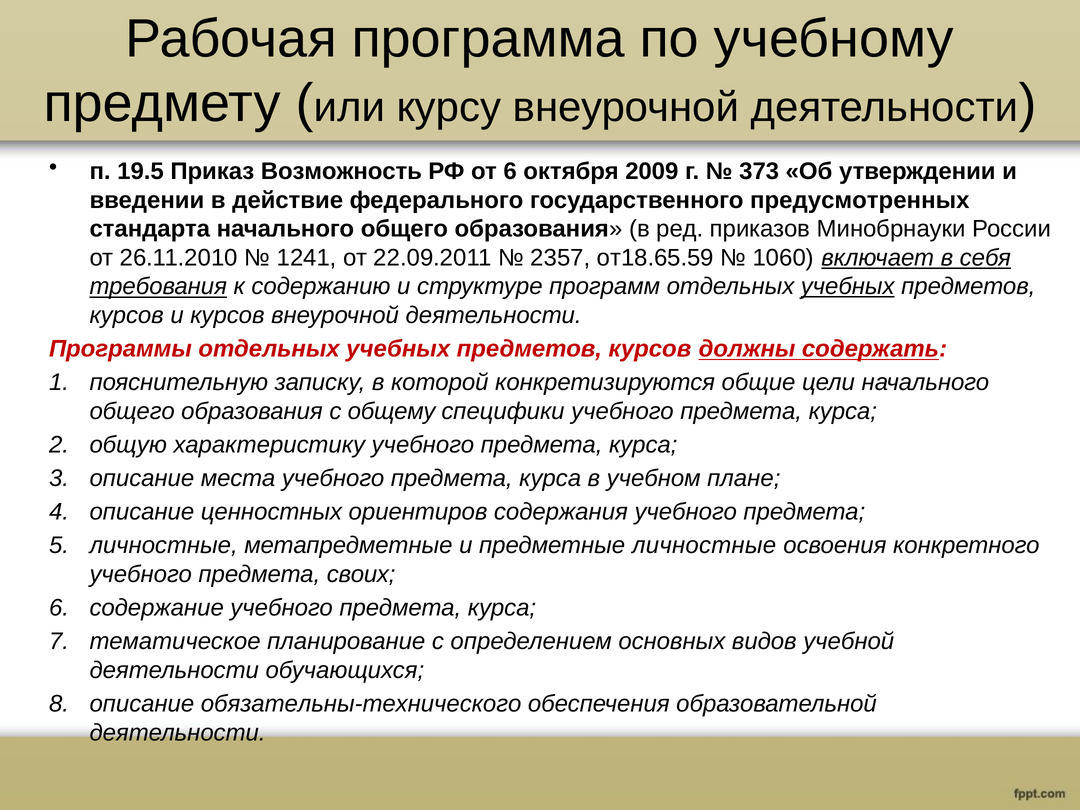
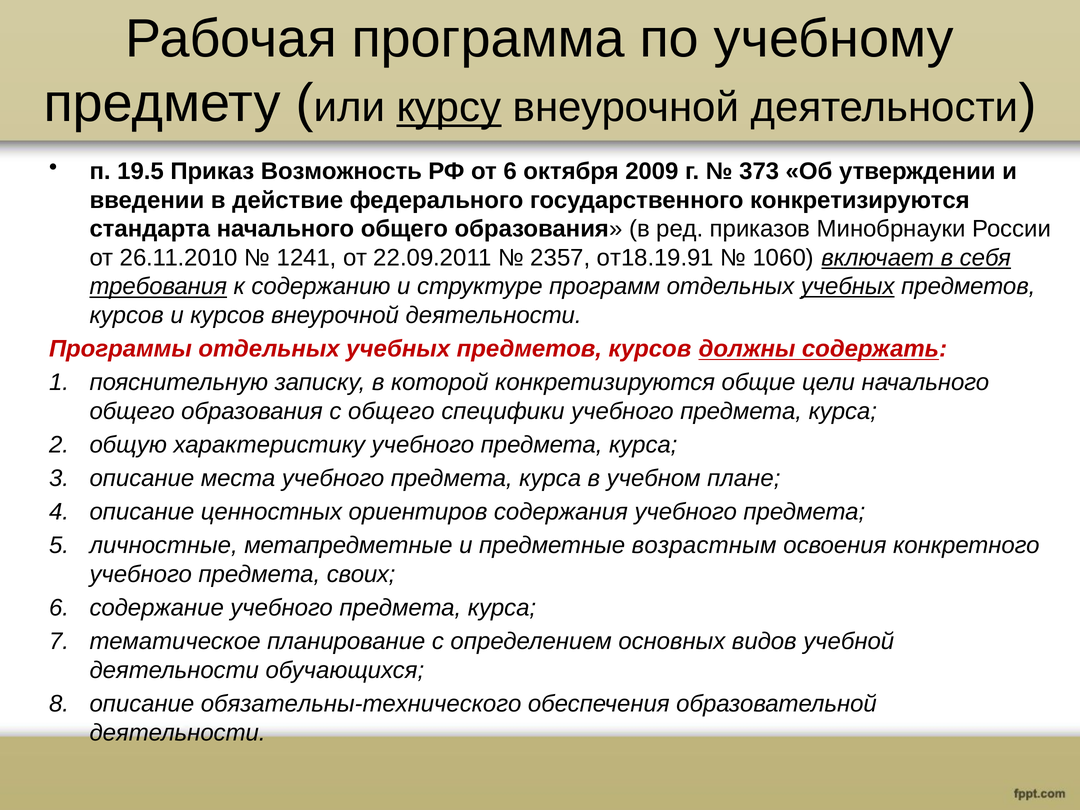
курсу underline: none -> present (449, 108)
государственного предусмотренных: предусмотренных -> конкретизируются (860, 200)
от18.65.59: от18.65.59 -> от18.19.91 (655, 258)
с общему: общему -> общего (391, 411)
предметные личностные: личностные -> возрастным (704, 546)
